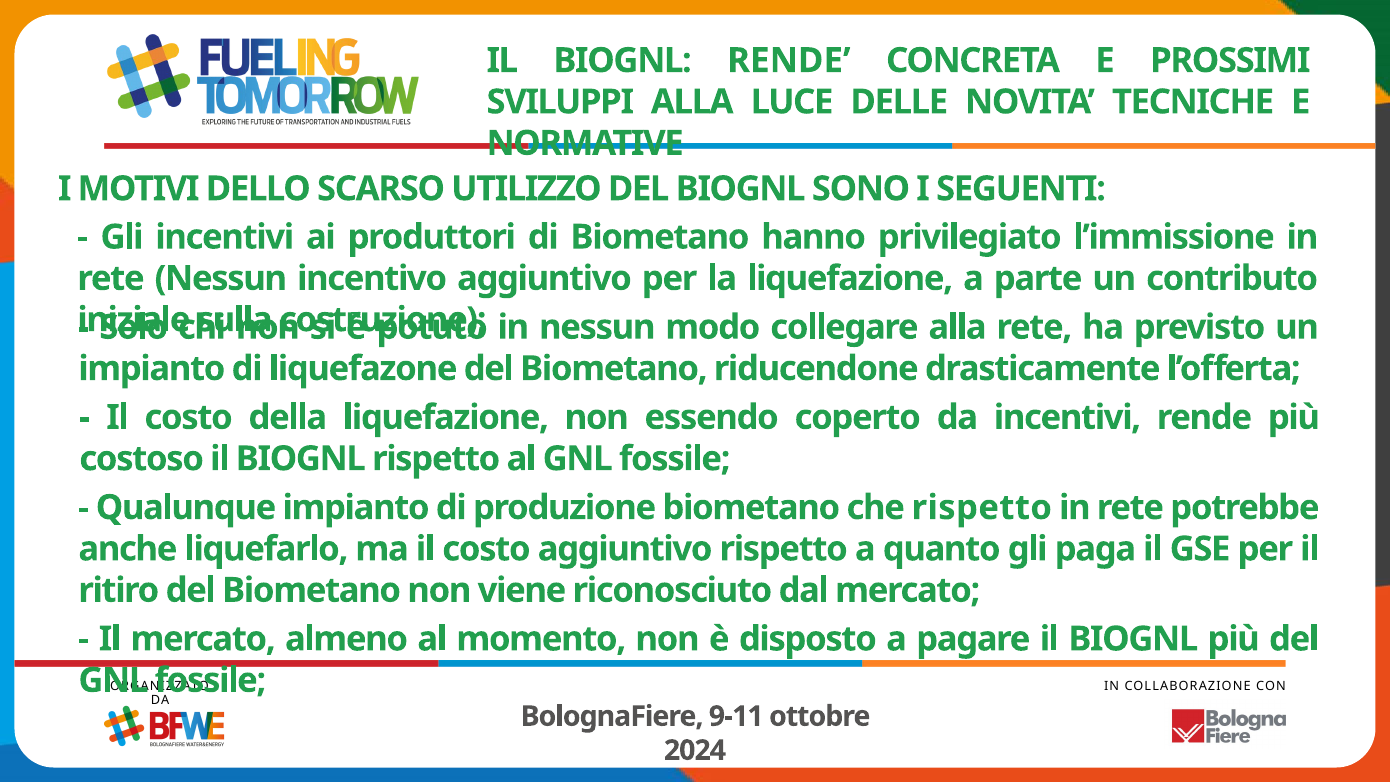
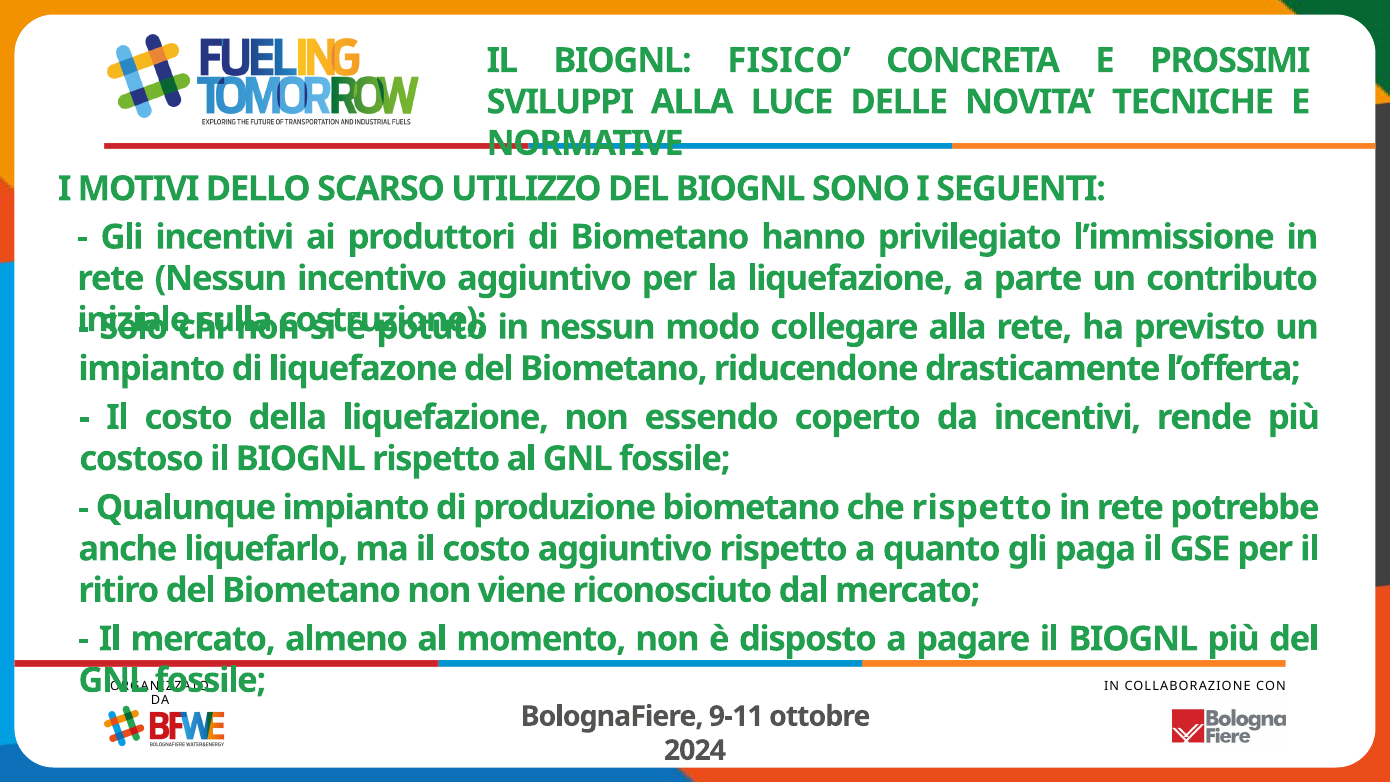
BIOGNL RENDE: RENDE -> FISICO (789, 61)
